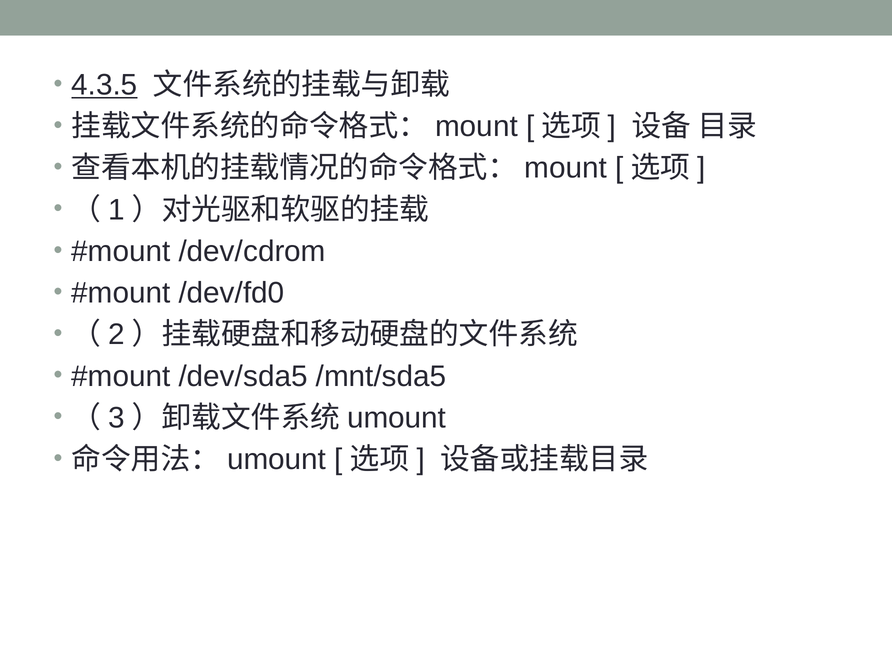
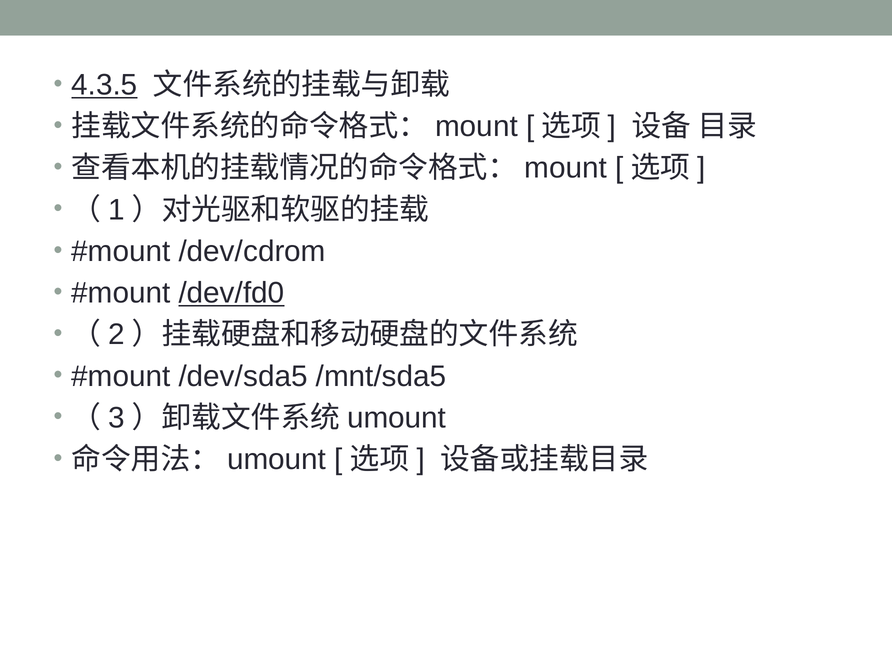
/dev/fd0 underline: none -> present (232, 293)
